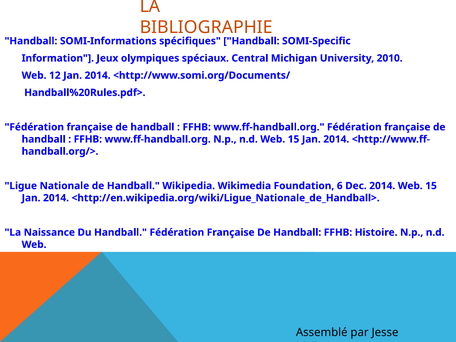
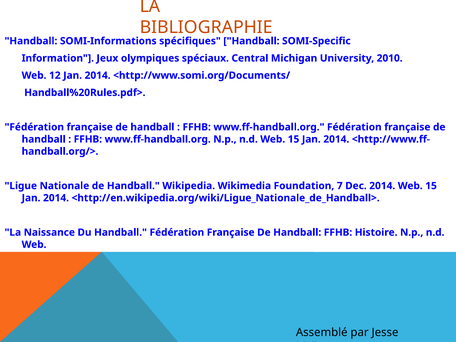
6: 6 -> 7 (340, 186)
